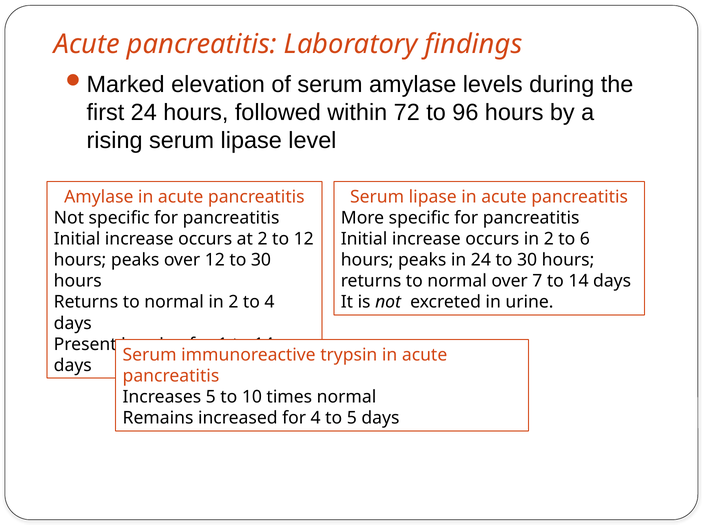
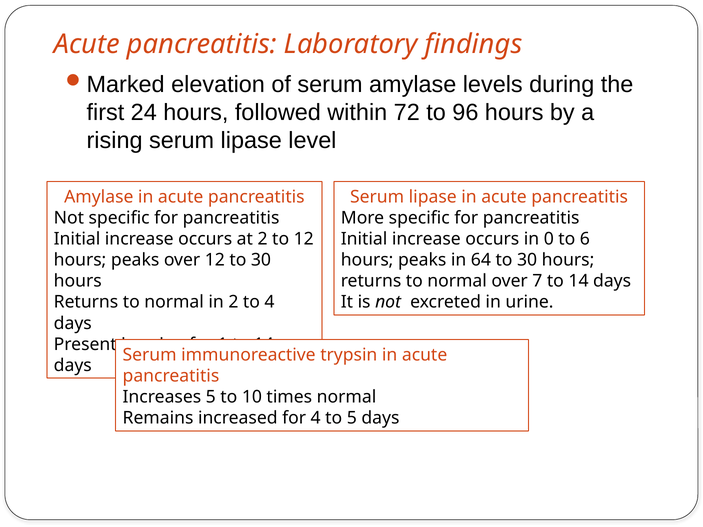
occurs in 2: 2 -> 0 (549, 239)
in 24: 24 -> 64 (481, 260)
